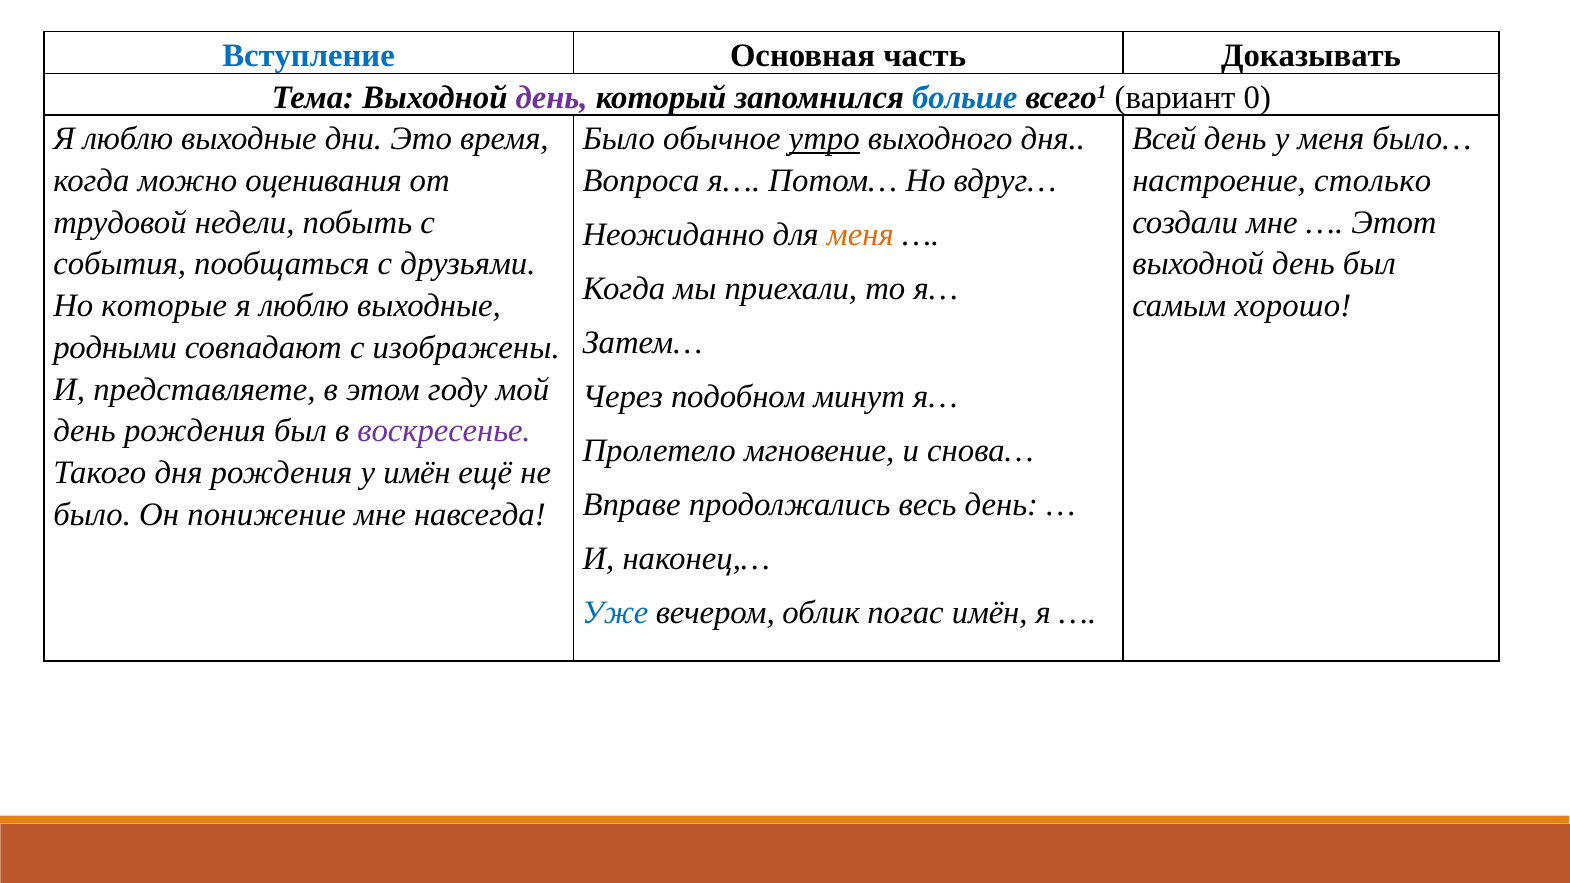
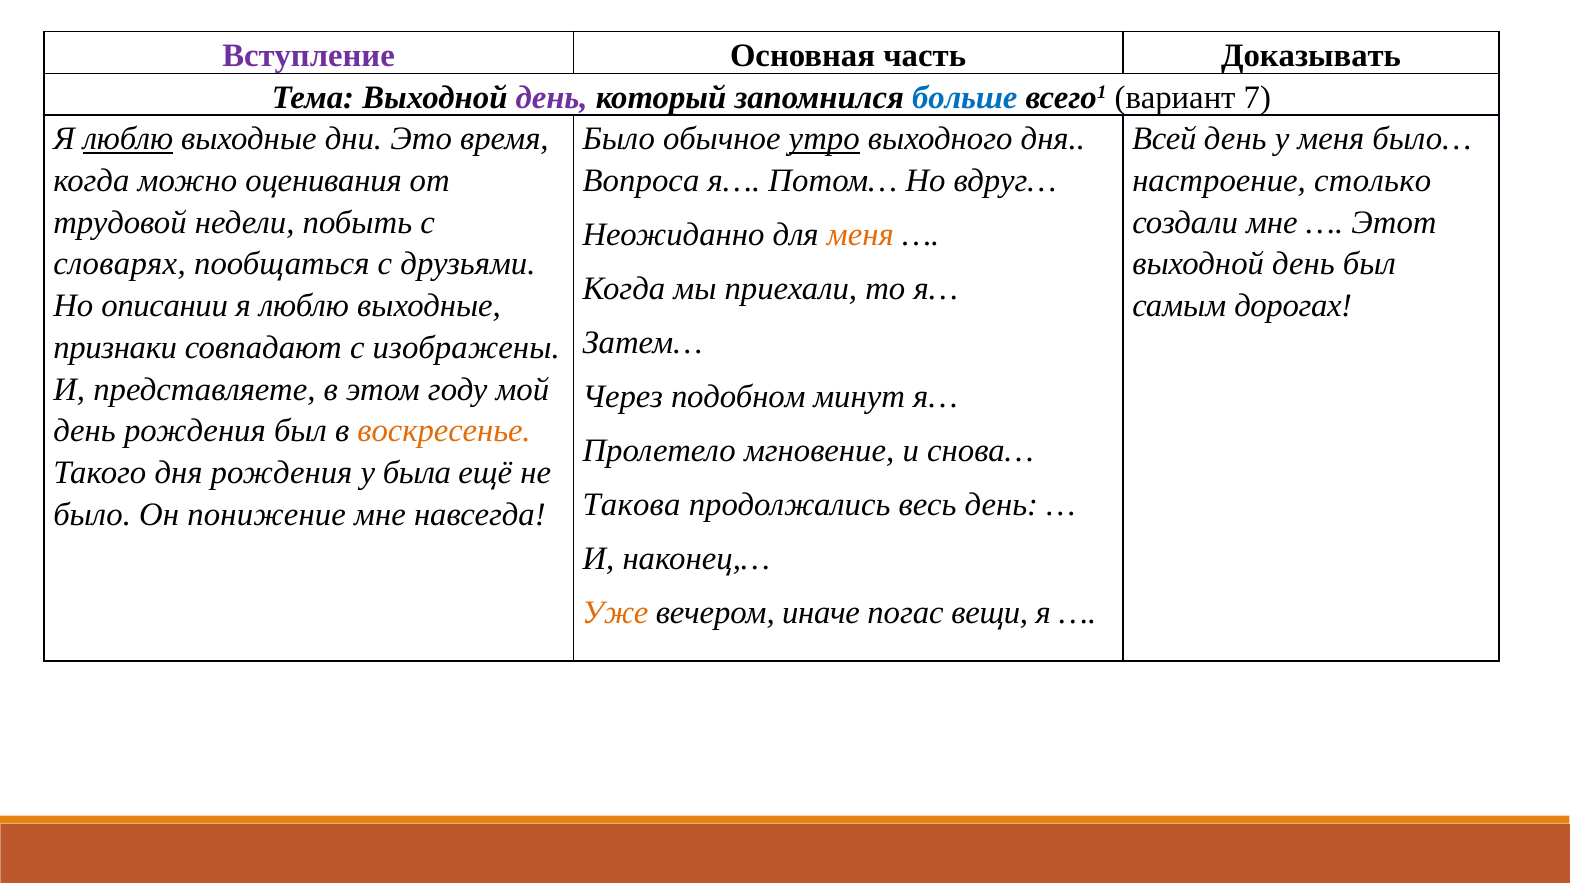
Вступление colour: blue -> purple (309, 55)
0: 0 -> 7 (1257, 97)
люблю underline: none -> present (128, 139)
события: события -> словарях (120, 264)
которые: которые -> описании (165, 306)
хорошо: хорошо -> дорогах (1293, 306)
родными: родными -> признаки (115, 348)
воскресенье colour: purple -> orange (444, 431)
у имён: имён -> была (417, 473)
Вправе: Вправе -> Такова (631, 505)
Уже colour: blue -> orange (615, 613)
облик: облик -> иначе (821, 613)
погас имён: имён -> вещи (990, 613)
